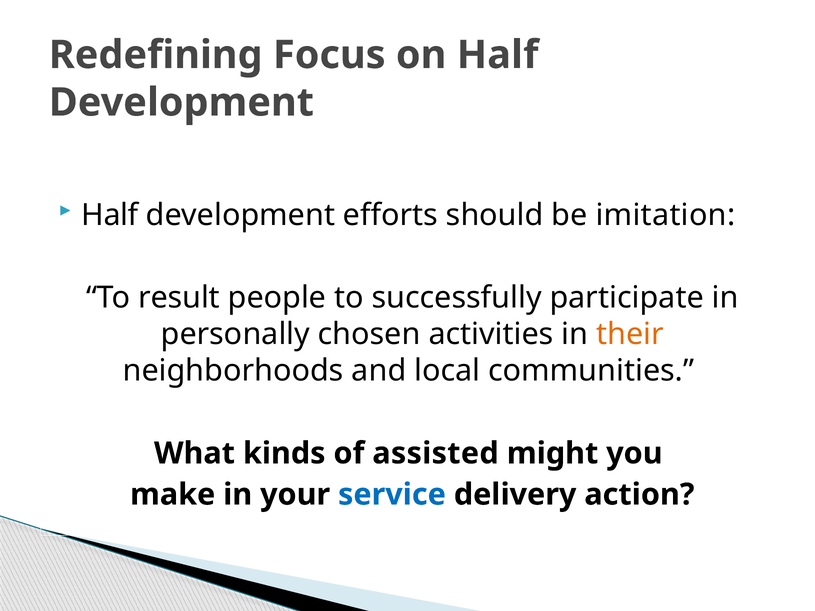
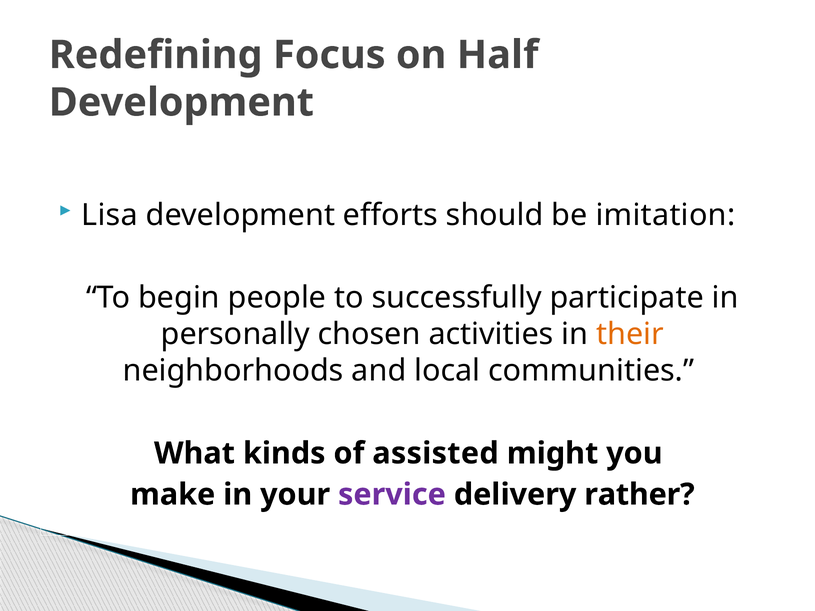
Half: Half -> Lisa (110, 215)
result: result -> begin (179, 298)
service colour: blue -> purple (392, 495)
action: action -> rather (639, 495)
